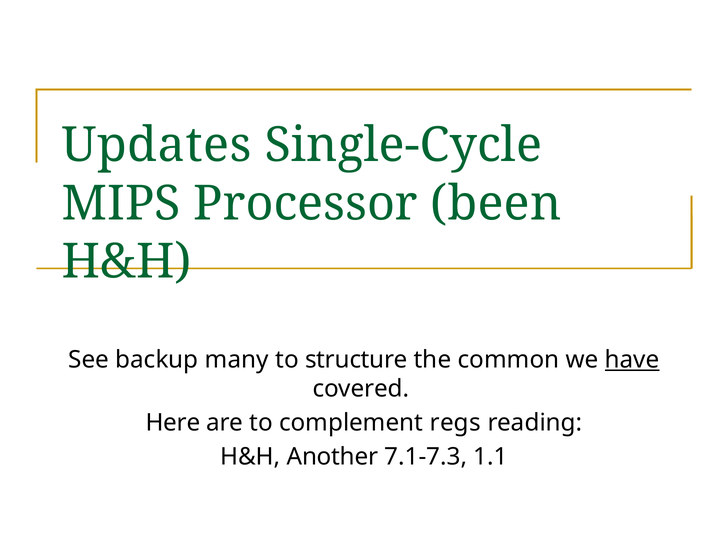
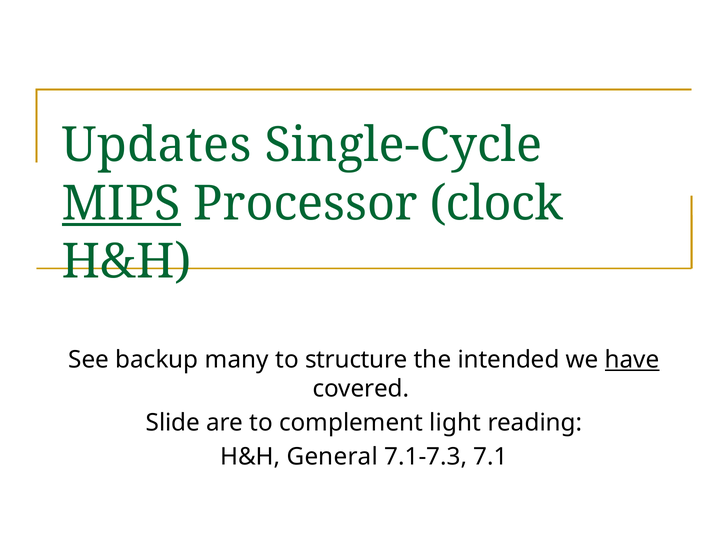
MIPS underline: none -> present (121, 204)
been: been -> clock (496, 204)
common: common -> intended (508, 360)
Here: Here -> Slide (173, 423)
regs: regs -> light (455, 423)
Another: Another -> General (332, 457)
1.1: 1.1 -> 7.1 (491, 457)
